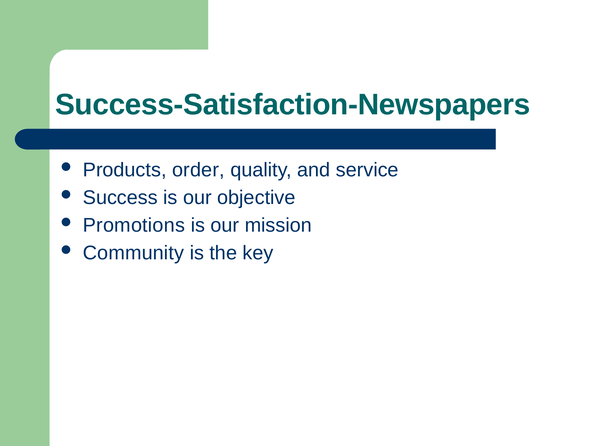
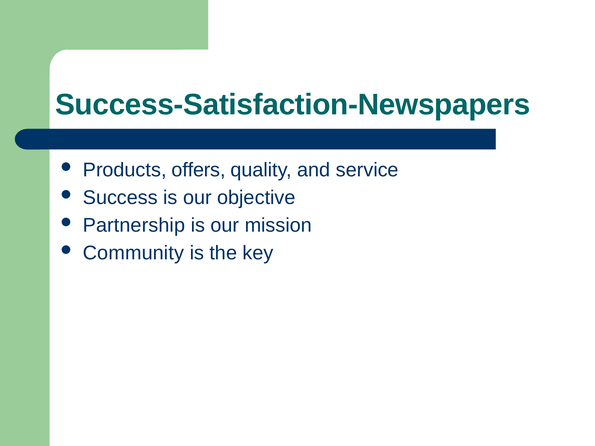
order: order -> offers (199, 170)
Promotions: Promotions -> Partnership (134, 226)
